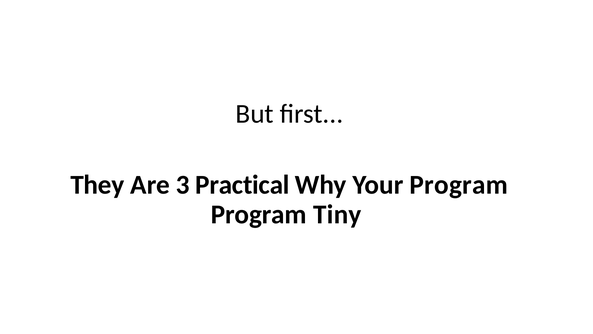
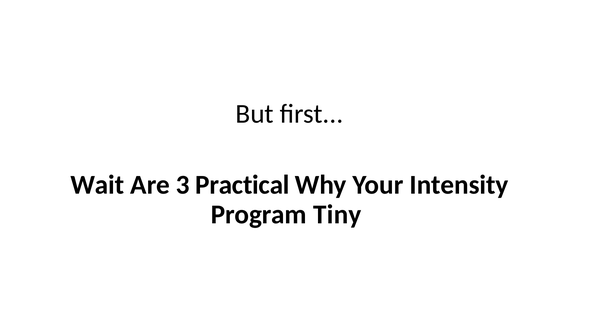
They: They -> Wait (97, 185)
Your Program: Program -> Intensity (459, 185)
